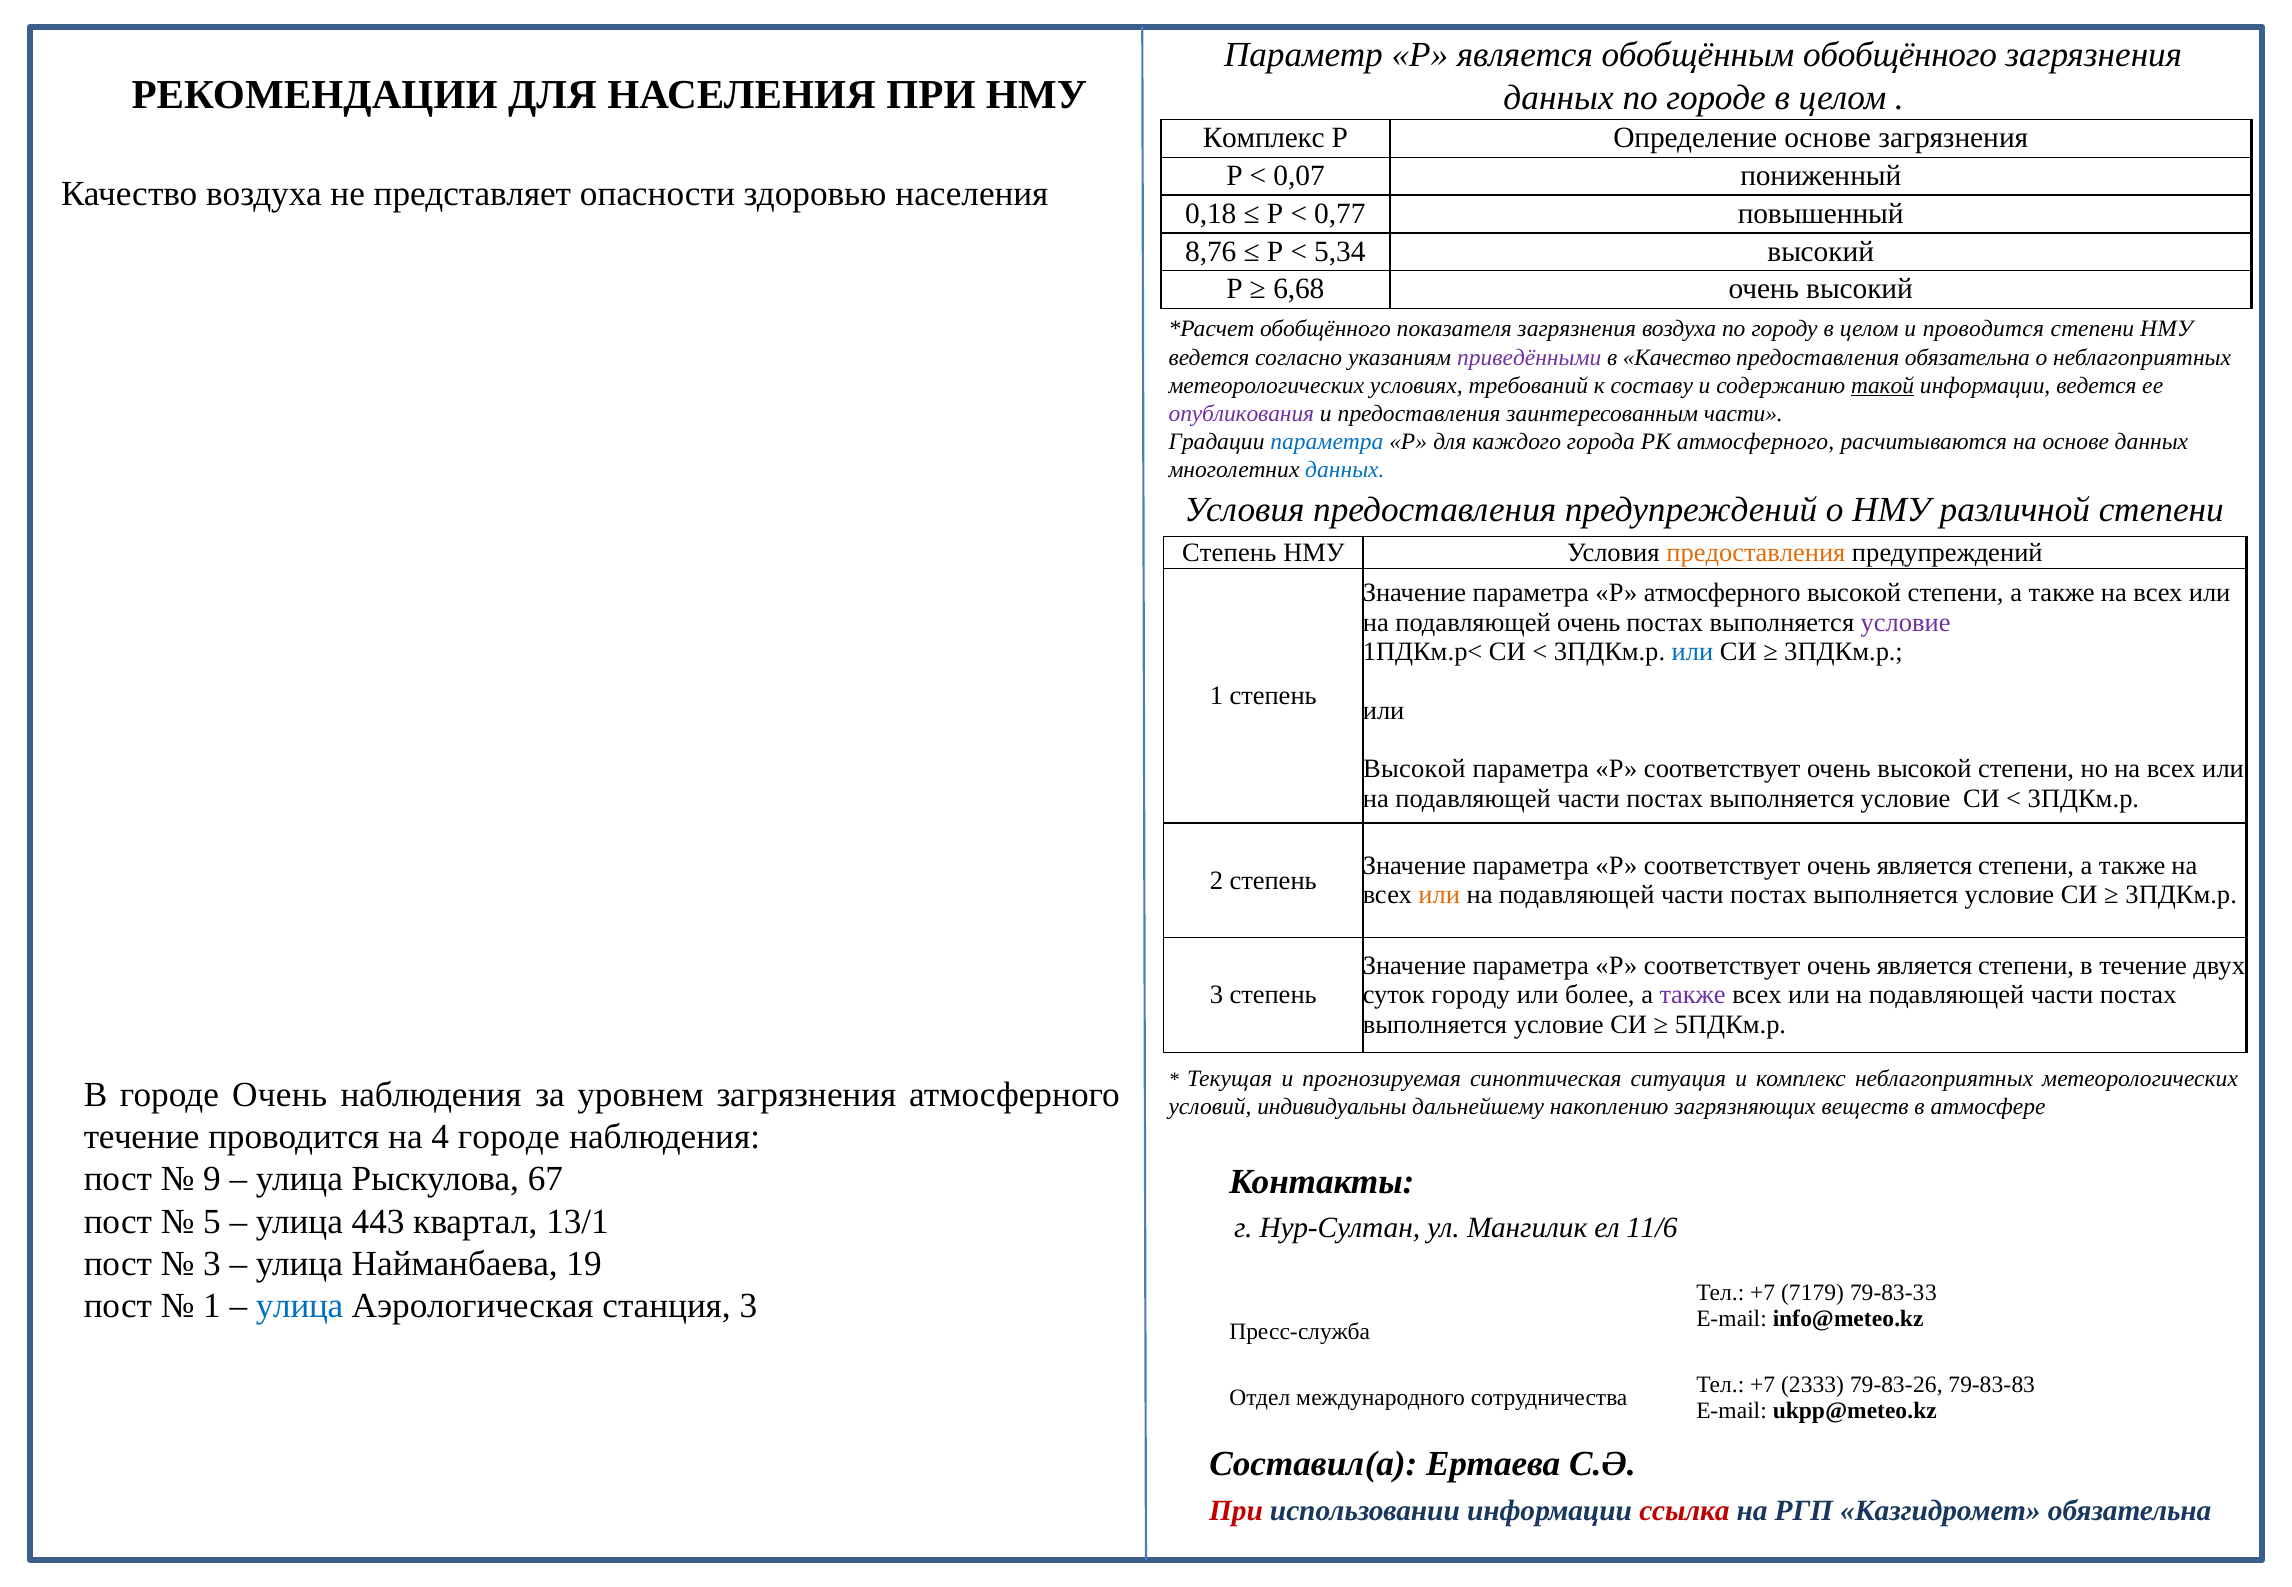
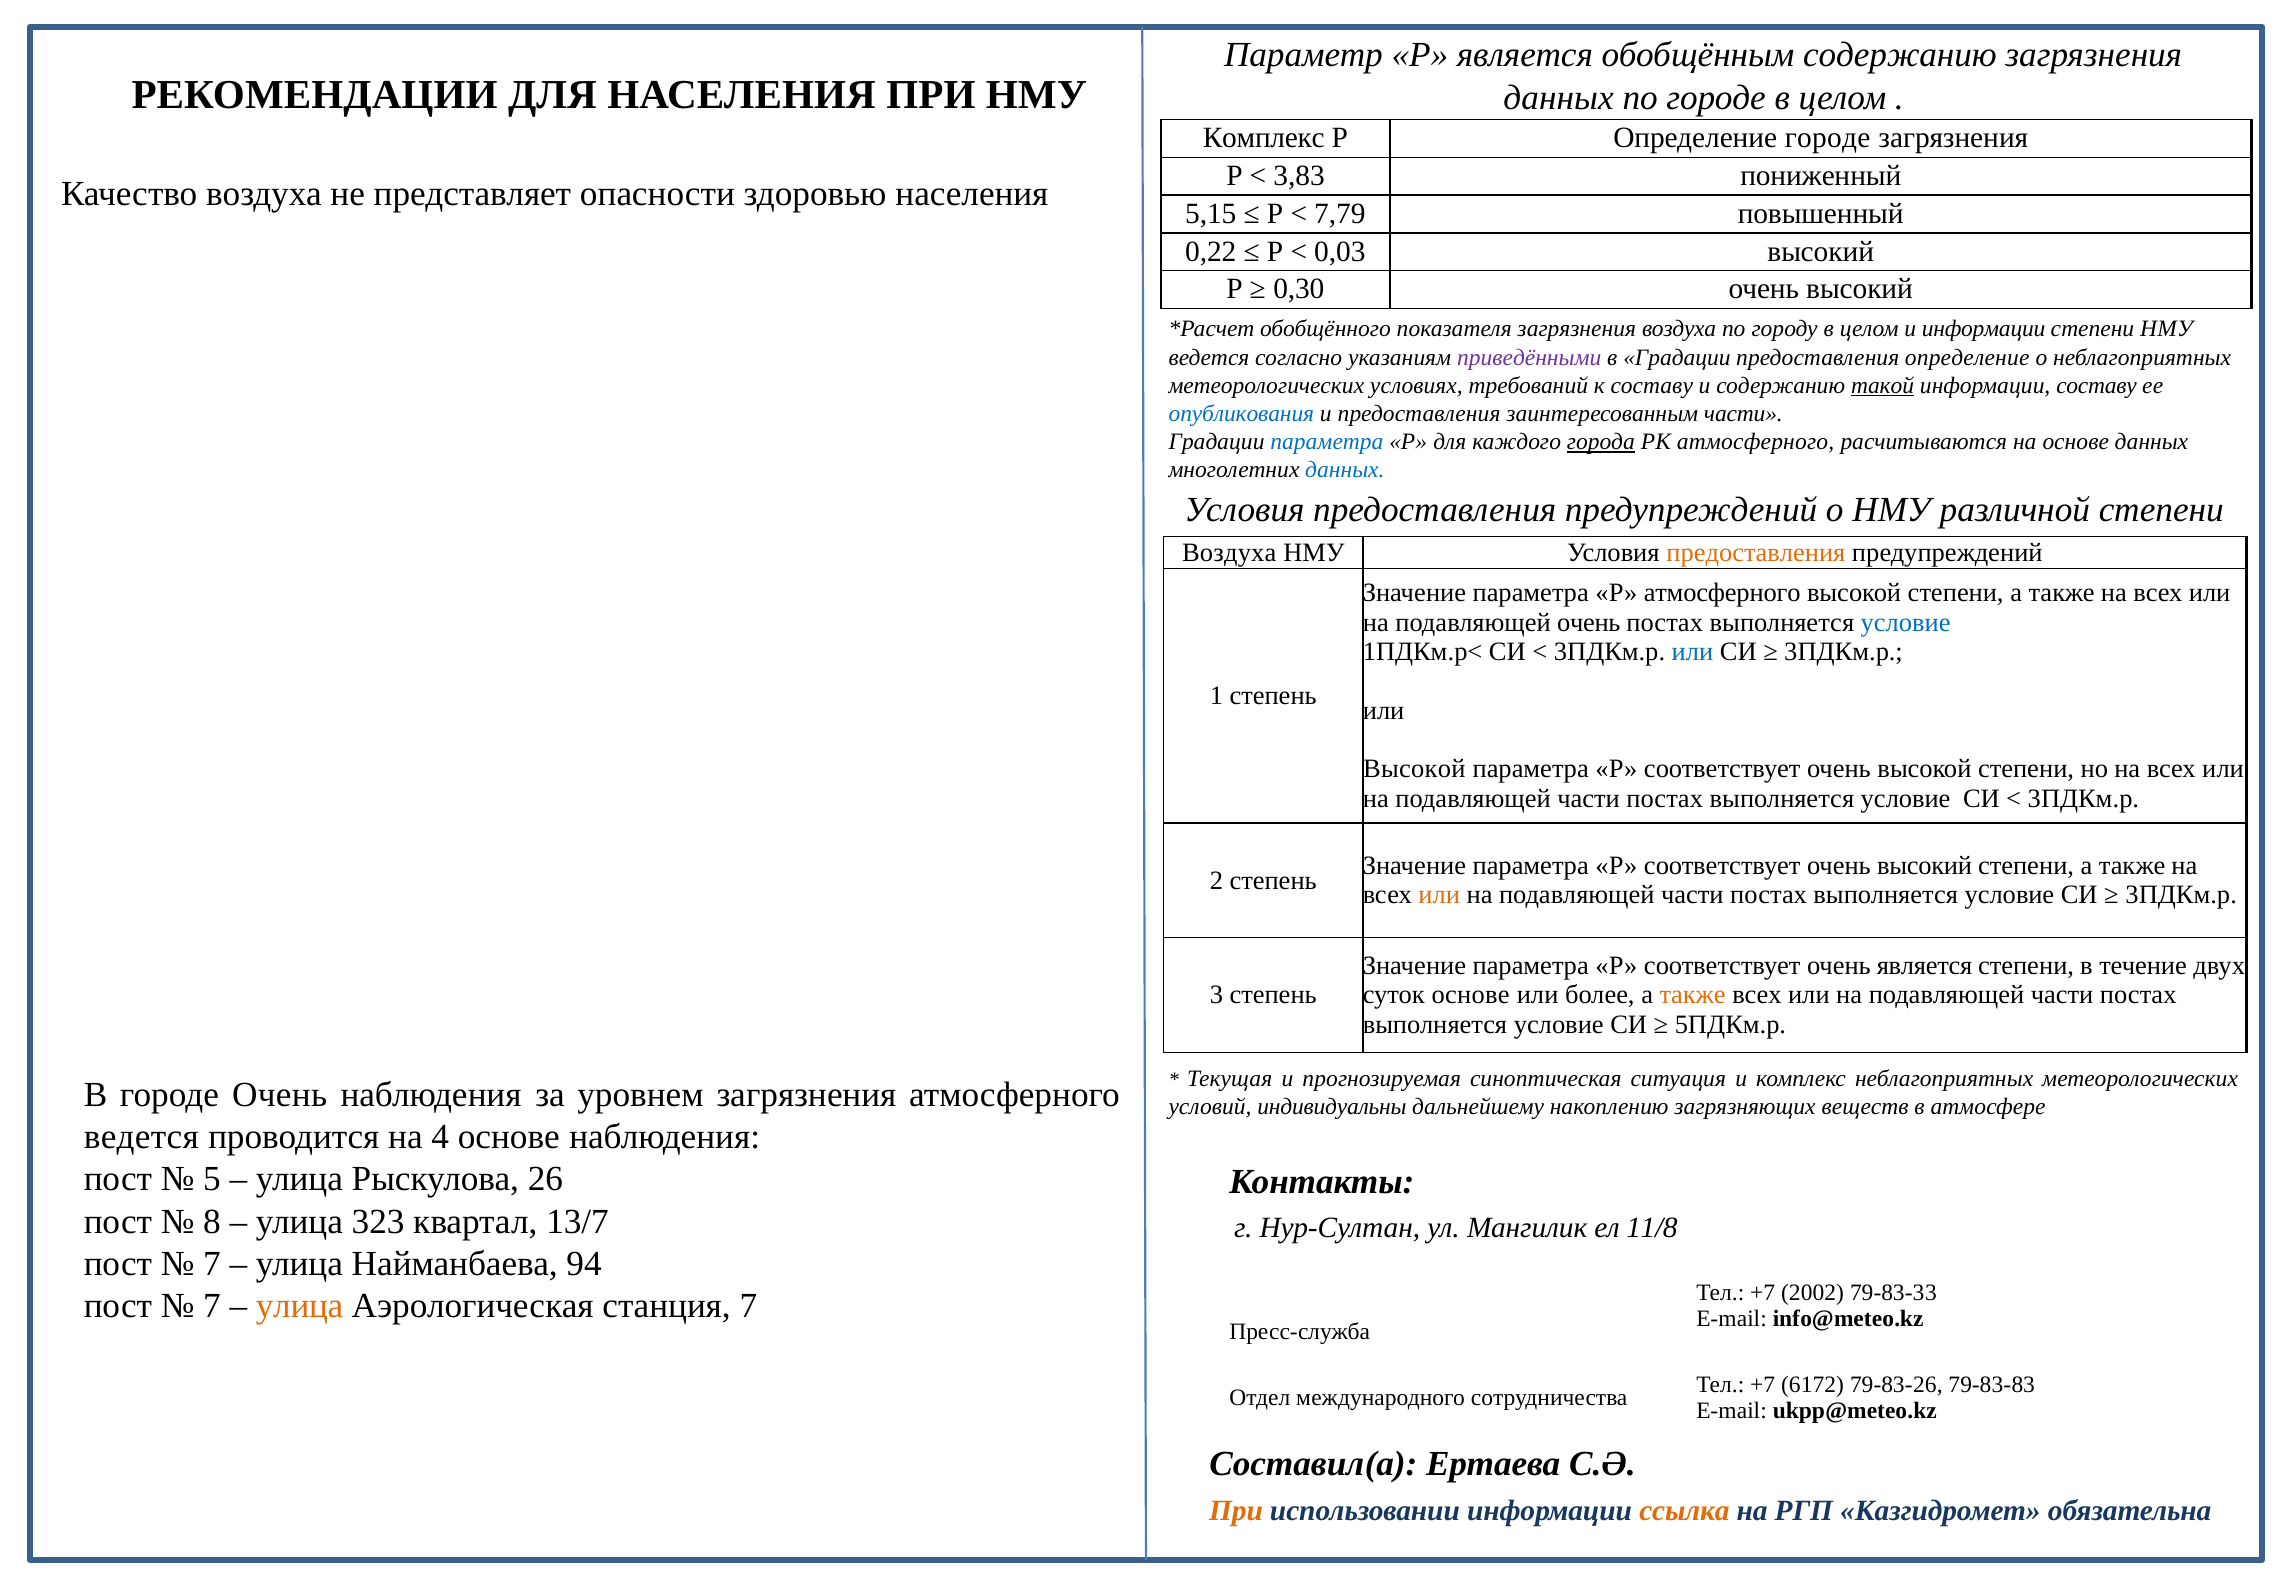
обобщённым обобщённого: обобщённого -> содержанию (1900, 55)
Определение основе: основе -> городе (1828, 138)
0,07: 0,07 -> 3,83 (1299, 176)
0,18: 0,18 -> 5,15 (1211, 214)
0,77: 0,77 -> 7,79 (1340, 214)
8,76: 8,76 -> 0,22 (1211, 251)
5,34: 5,34 -> 0,03 (1340, 251)
6,68: 6,68 -> 0,30 (1299, 289)
и проводится: проводится -> информации (1984, 329)
в Качество: Качество -> Градации (1677, 357)
предоставления обязательна: обязательна -> определение (1967, 357)
информации ведется: ведется -> составу (2096, 385)
опубликования colour: purple -> blue (1241, 414)
города underline: none -> present (1601, 442)
Степень: Степень -> Воздуха (1229, 552)
условие colour: purple -> blue (1906, 622)
является: является -> высокий (1925, 866)
суток городу: городу -> основе (1471, 995)
также colour: purple -> orange (1693, 995)
течение: течение -> ведется (141, 1137)
4 городе: городе -> основе (509, 1137)
9: 9 -> 5 (212, 1179)
67: 67 -> 26 (545, 1179)
5: 5 -> 8 (212, 1221)
443: 443 -> 323 (378, 1221)
13/1: 13/1 -> 13/7 (577, 1221)
11/6: 11/6 -> 11/8 (1652, 1227)
3: 3 -> 7 (212, 1264)
19: 19 -> 94 (584, 1264)
7179: 7179 -> 2002 (1813, 1292)
1: 1 -> 7 (212, 1306)
улица colour: blue -> orange (300, 1306)
станция 3: 3 -> 7 (748, 1306)
2333: 2333 -> 6172 (1813, 1384)
При colour: red -> orange (1236, 1511)
ссылка colour: red -> orange (1684, 1511)
